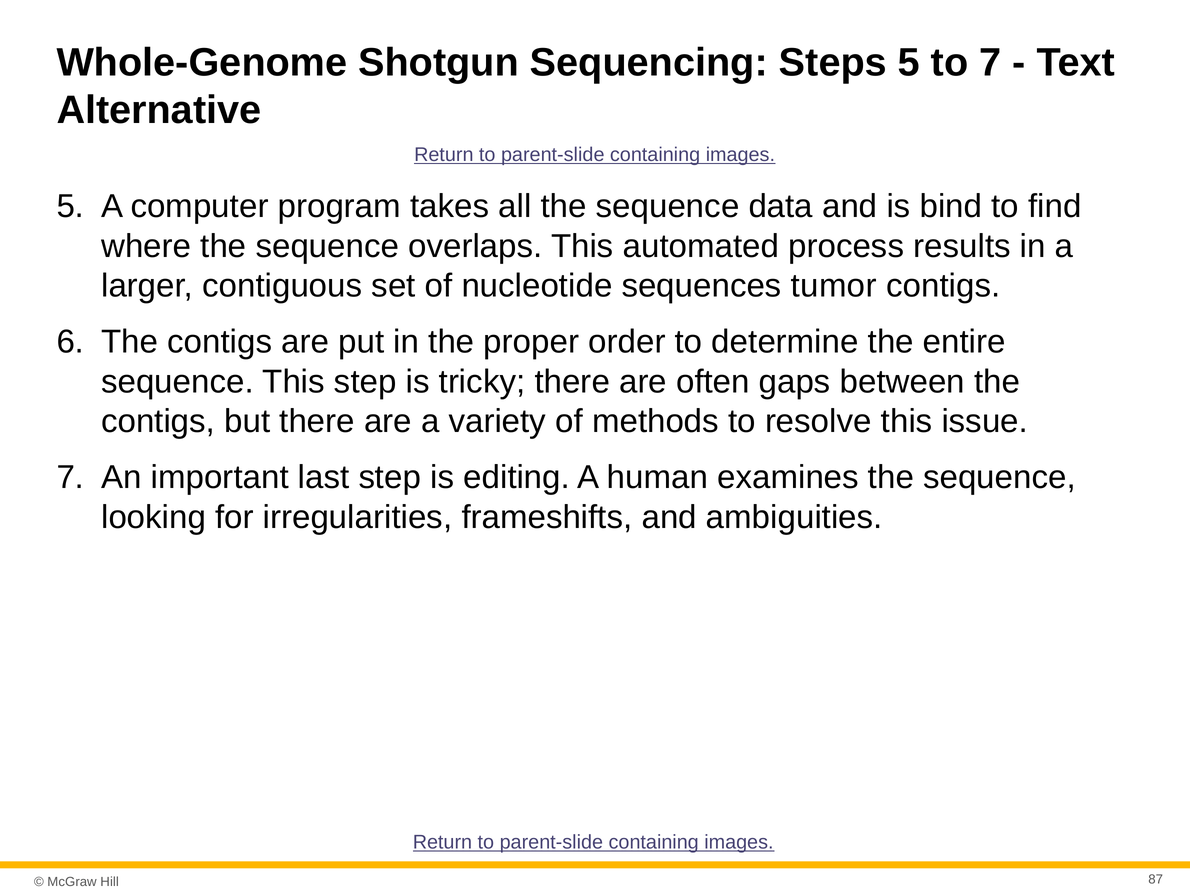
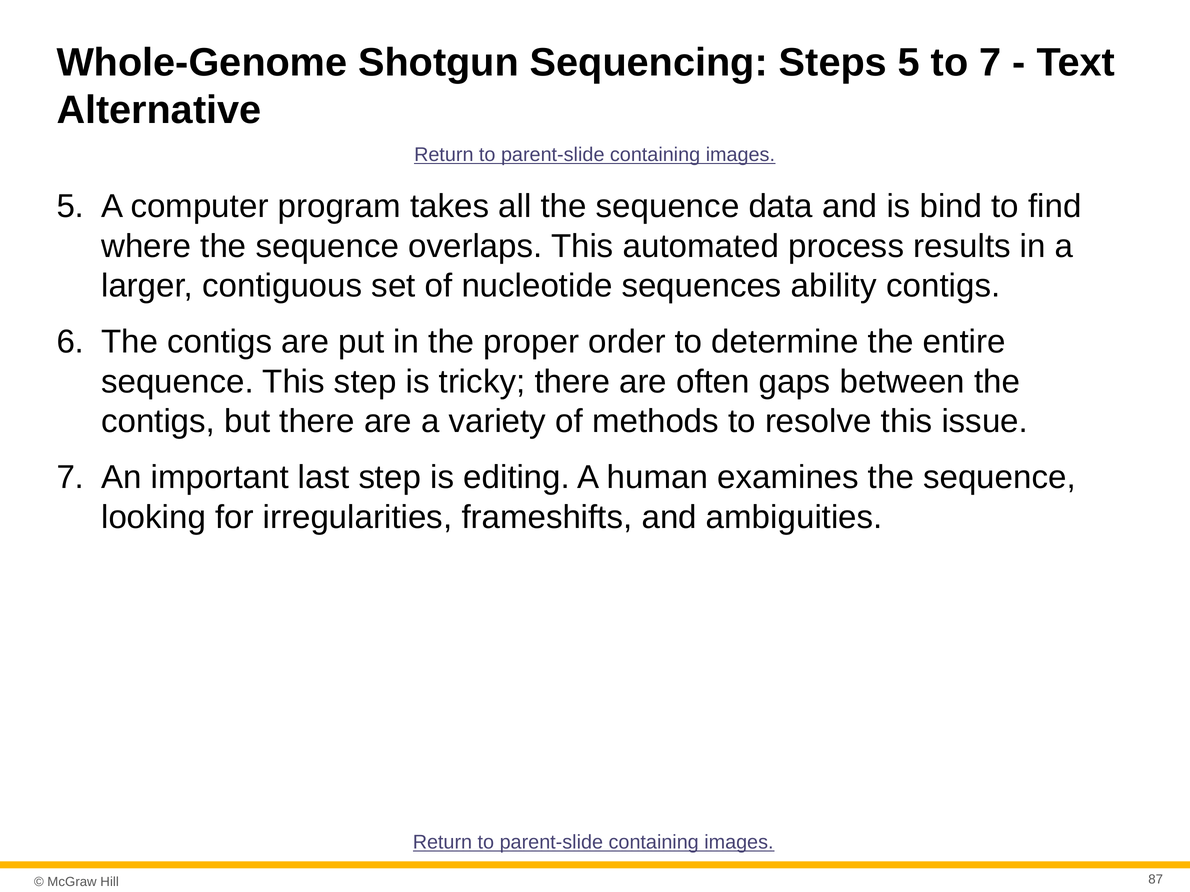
tumor: tumor -> ability (834, 286)
